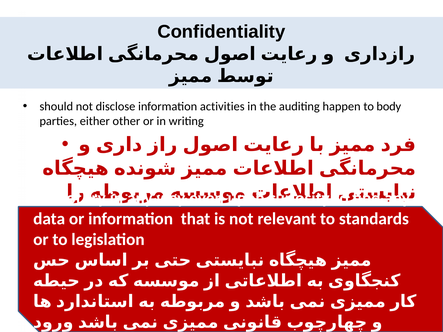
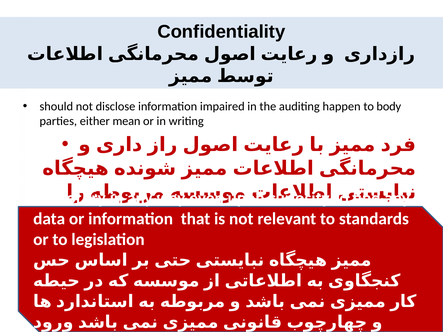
activities: activities -> impaired (222, 106)
other: other -> mean (126, 121)
